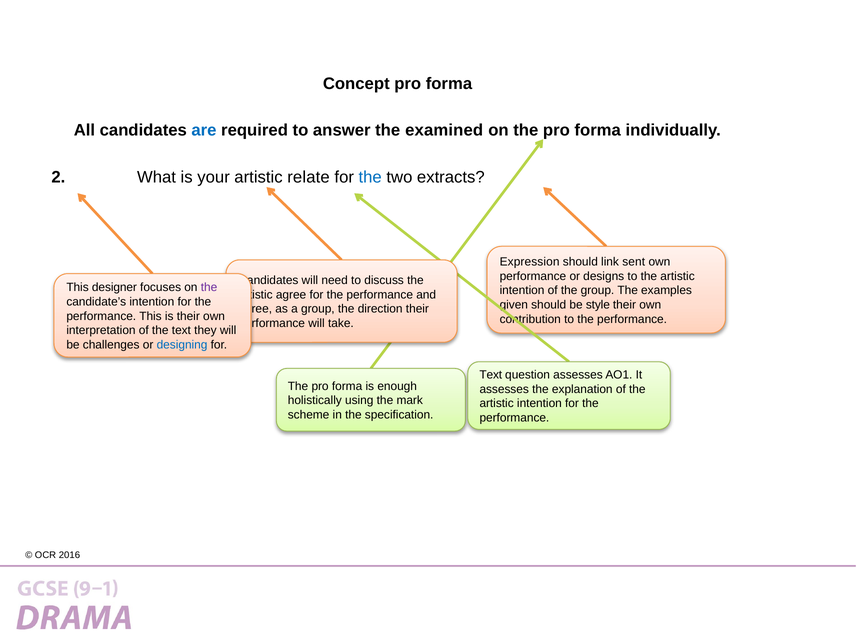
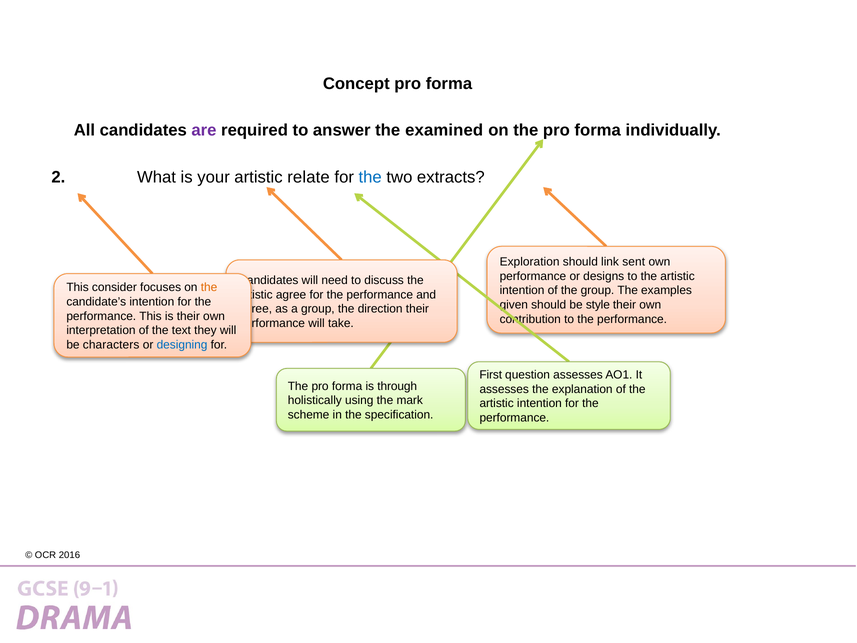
are colour: blue -> purple (204, 130)
Expression: Expression -> Exploration (530, 262)
designer: designer -> consider (114, 287)
the colour: purple -> orange (209, 287)
challenges: challenges -> characters (111, 345)
Text: Text -> First (491, 375)
enough: enough -> through (397, 386)
